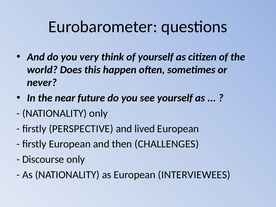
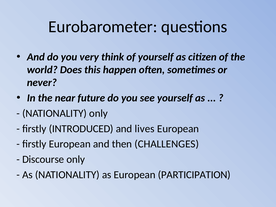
PERSPECTIVE: PERSPECTIVE -> INTRODUCED (81, 129)
lived: lived -> lives (145, 129)
INTERVIEWEES: INTERVIEWEES -> PARTICIPATION (194, 175)
